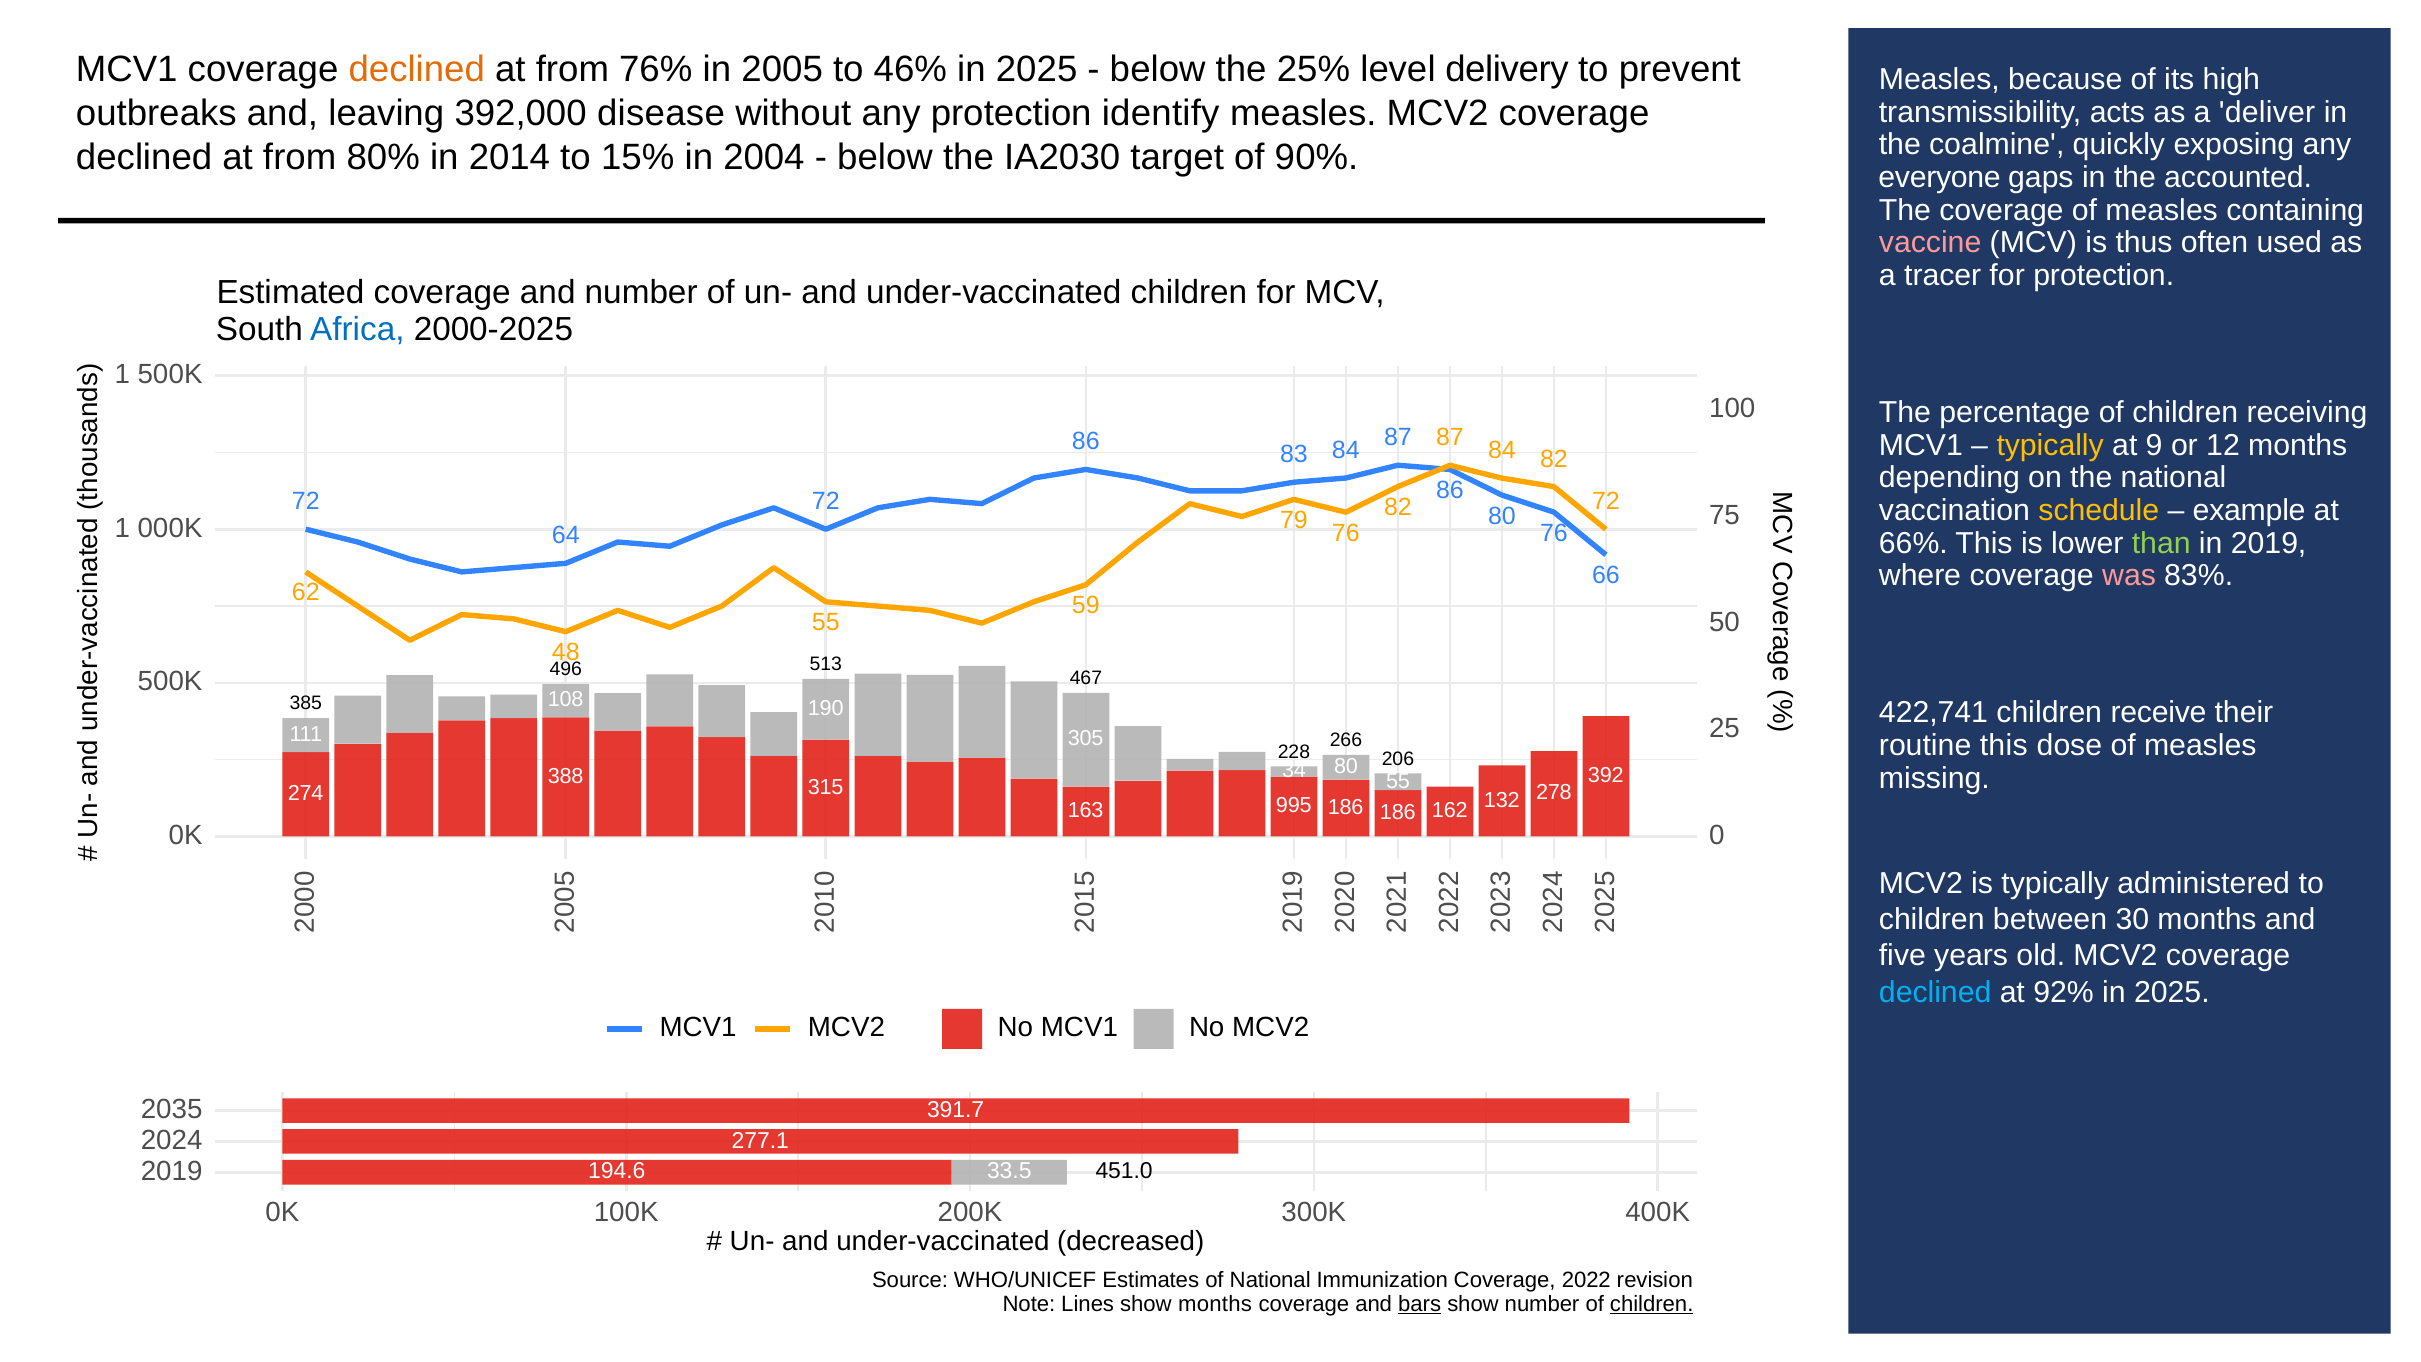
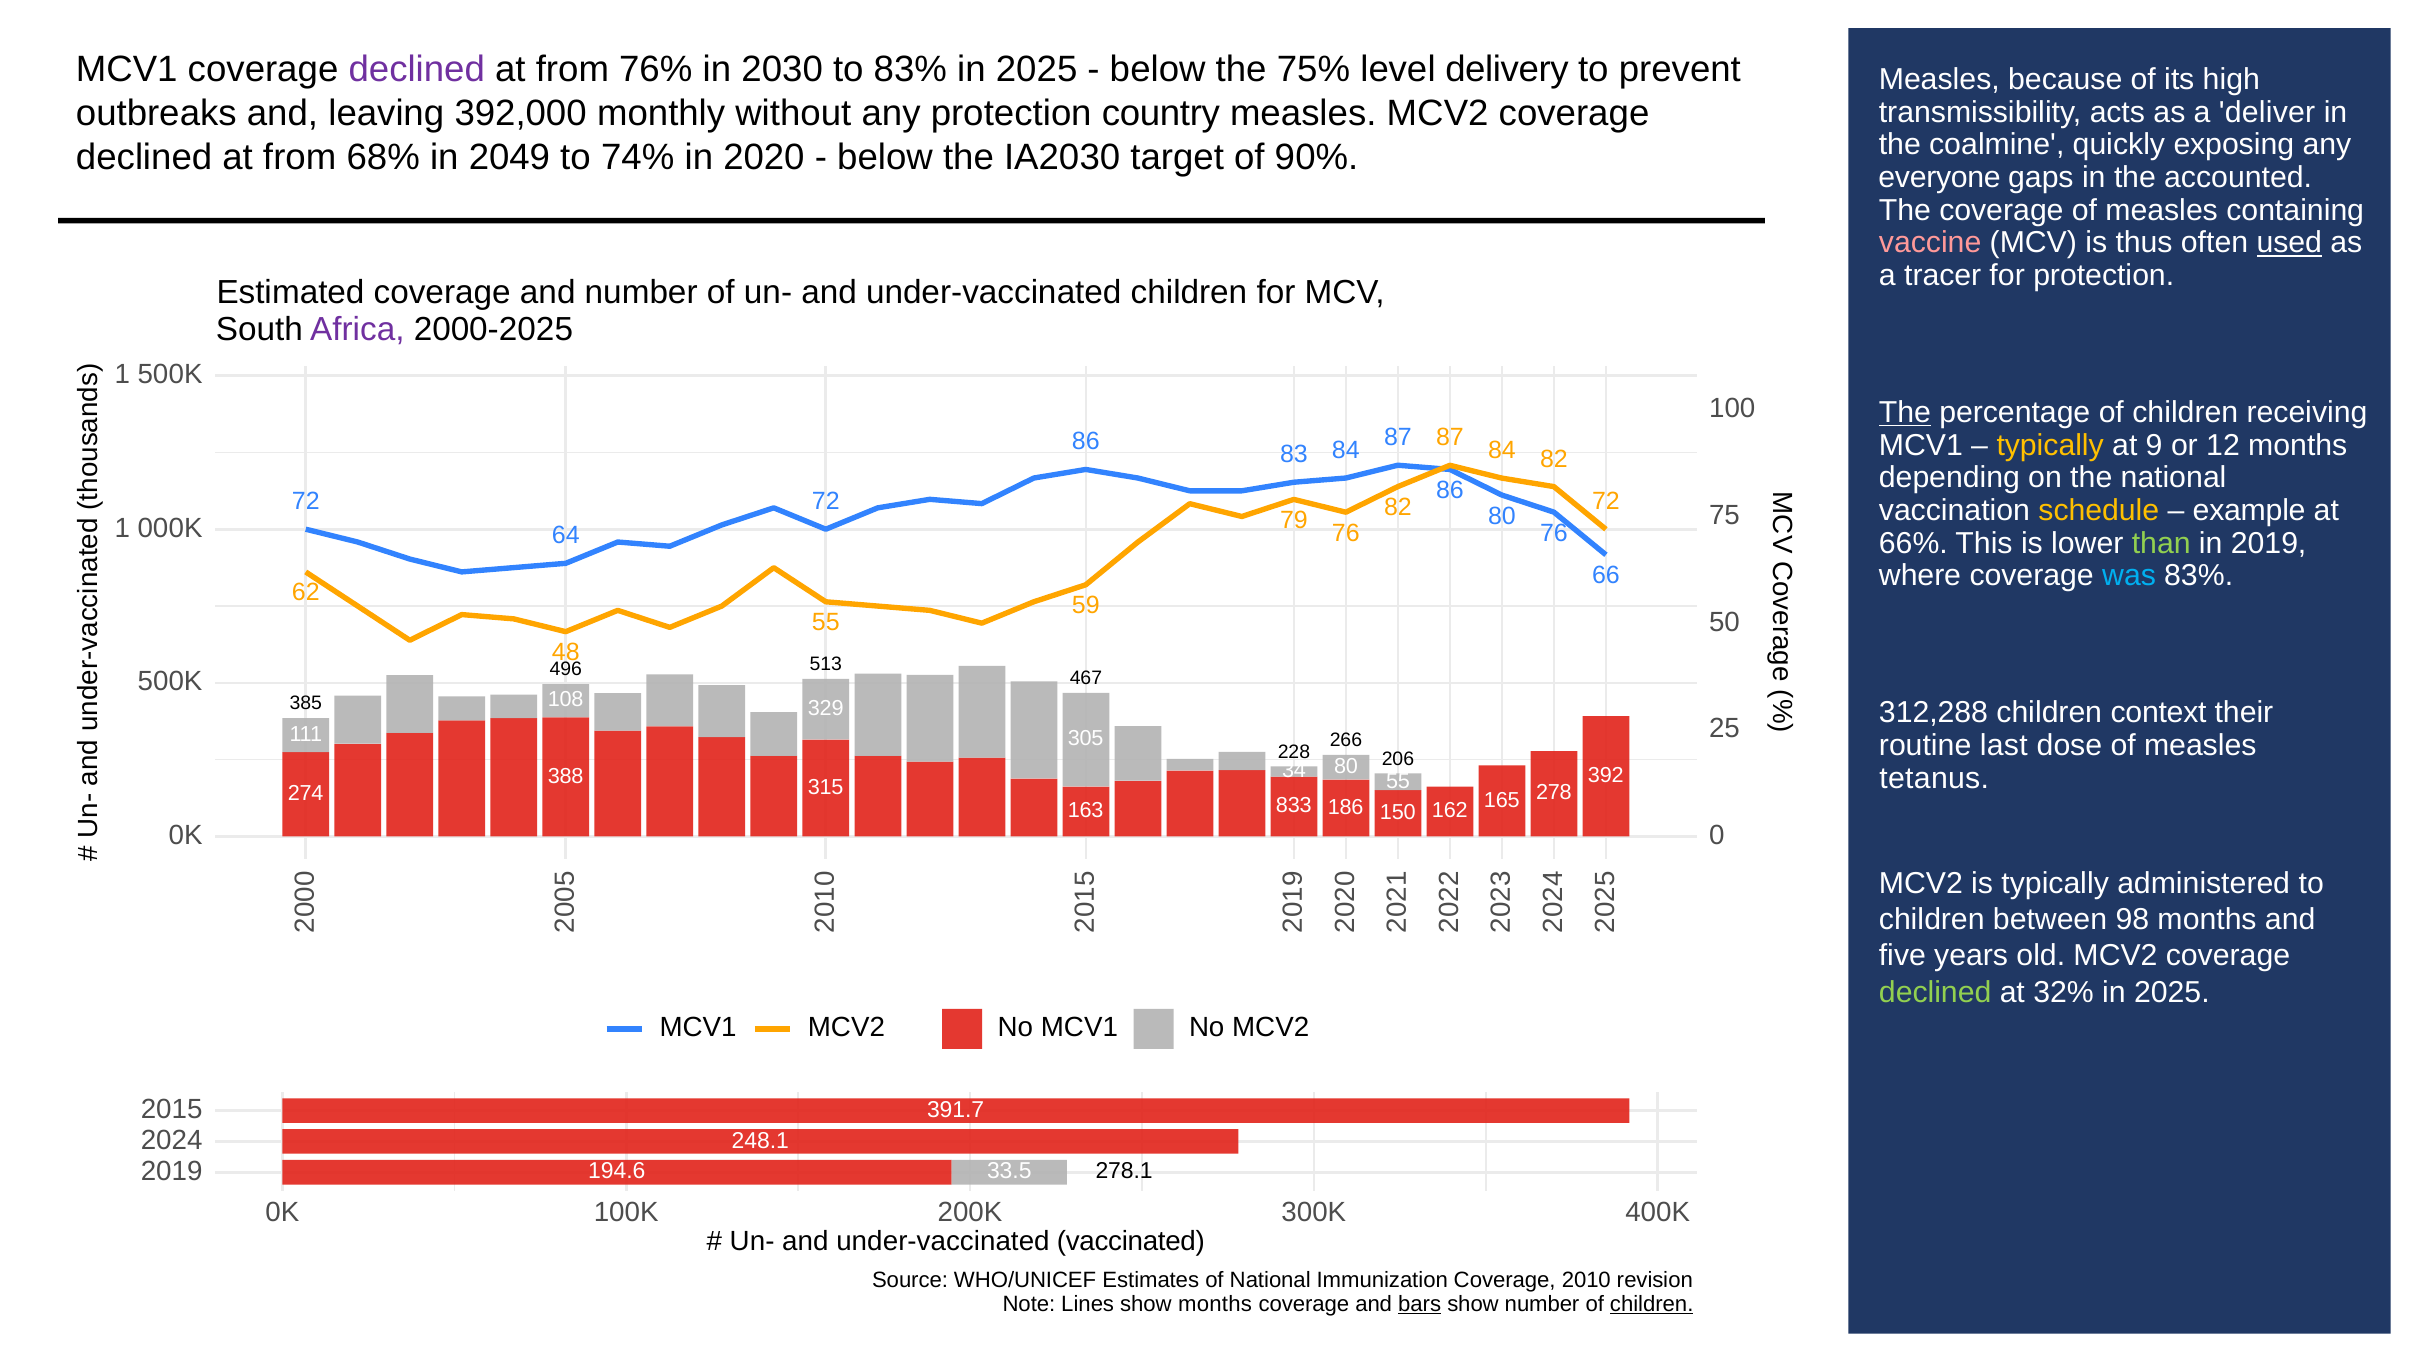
declined colour: orange -> purple (417, 70)
2005: 2005 -> 2030 (782, 70)
to 46%: 46% -> 83% (910, 70)
25%: 25% -> 75% (1313, 70)
disease: disease -> monthly (661, 114)
identify: identify -> country (1161, 114)
80%: 80% -> 68% (383, 158)
2014: 2014 -> 2049 (509, 158)
15%: 15% -> 74% (638, 158)
2004: 2004 -> 2020 (764, 158)
used underline: none -> present (2289, 243)
Africa colour: blue -> purple (357, 330)
The underline: none -> present (1905, 412)
was colour: pink -> light blue (2129, 576)
190: 190 -> 329 (826, 708)
422,741: 422,741 -> 312,288 (1933, 713)
receive: receive -> context (2159, 713)
routine this: this -> last (2004, 745)
missing: missing -> tetanus (1934, 778)
995: 995 -> 833 (1294, 806)
186 186: 186 -> 150 (1398, 812)
132: 132 -> 165 (1502, 800)
30: 30 -> 98 (2132, 919)
declined colour: light blue -> light green (1935, 992)
92%: 92% -> 32% (2064, 992)
2035: 2035 -> 2015 (172, 1109)
277.1: 277.1 -> 248.1 (760, 1140)
451.0: 451.0 -> 278.1 (1124, 1171)
decreased: decreased -> vaccinated (1131, 1241)
2022: 2022 -> 2010 (1586, 1280)
